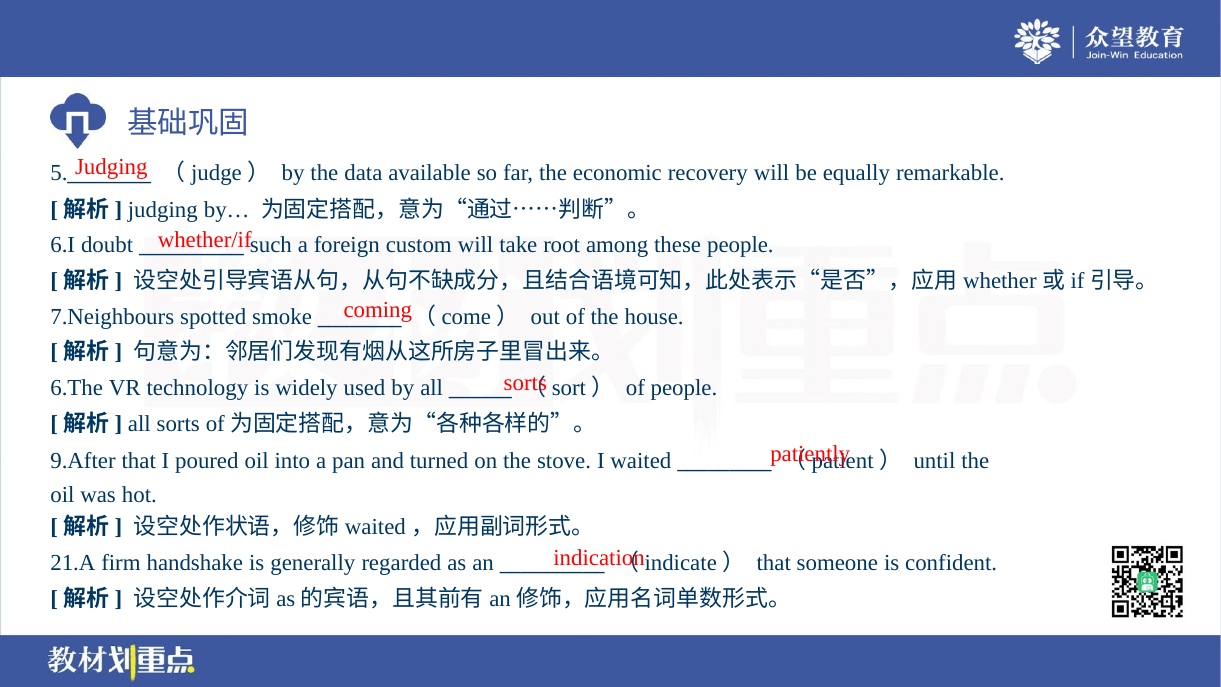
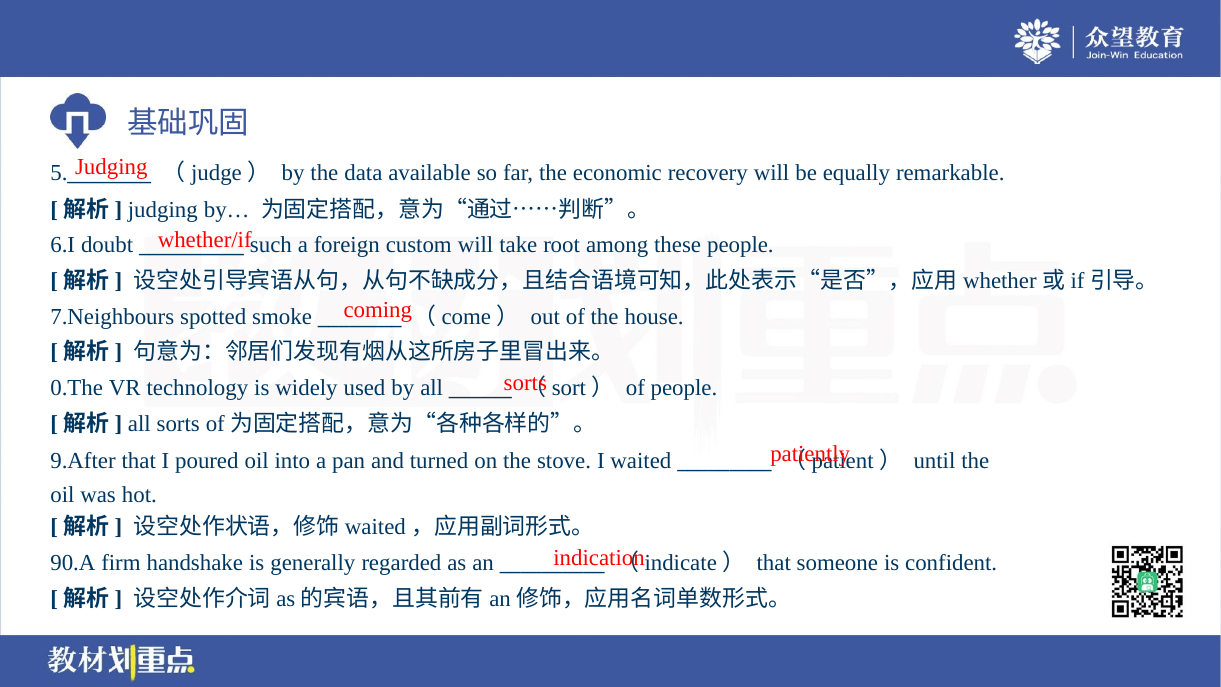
6.The: 6.The -> 0.The (77, 388)
21.A: 21.A -> 90.A (73, 563)
